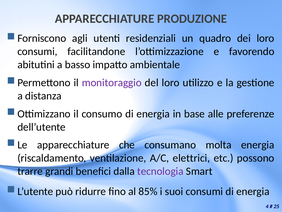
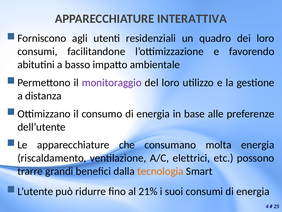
PRODUZIONE: PRODUZIONE -> INTERATTIVA (192, 19)
tecnologia colour: purple -> orange (160, 171)
85%: 85% -> 21% (148, 191)
